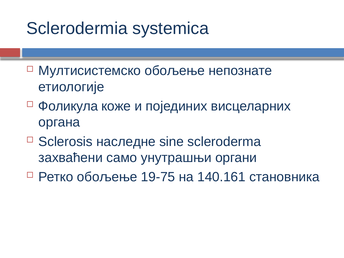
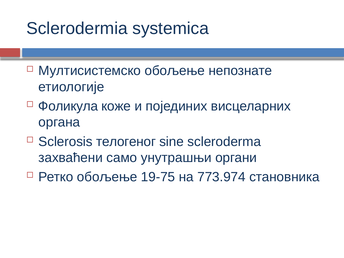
наследне: наследне -> телогеног (126, 142)
140.161: 140.161 -> 773.974 (221, 177)
